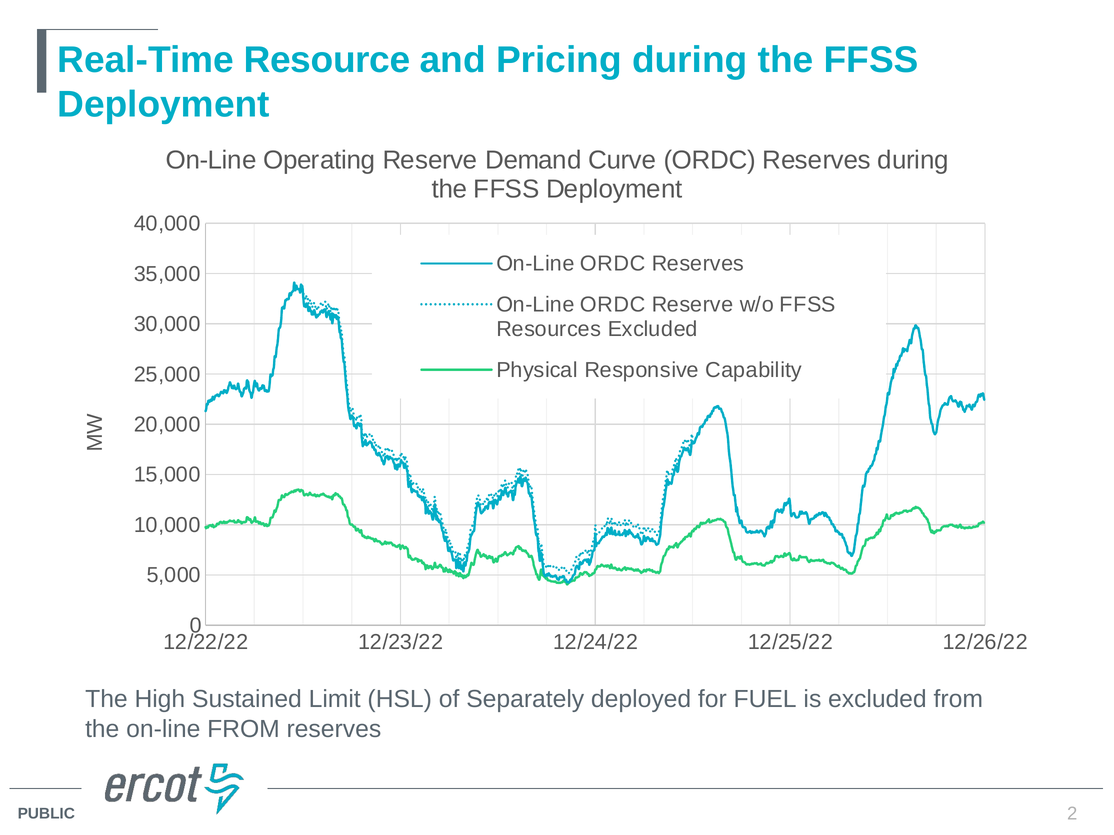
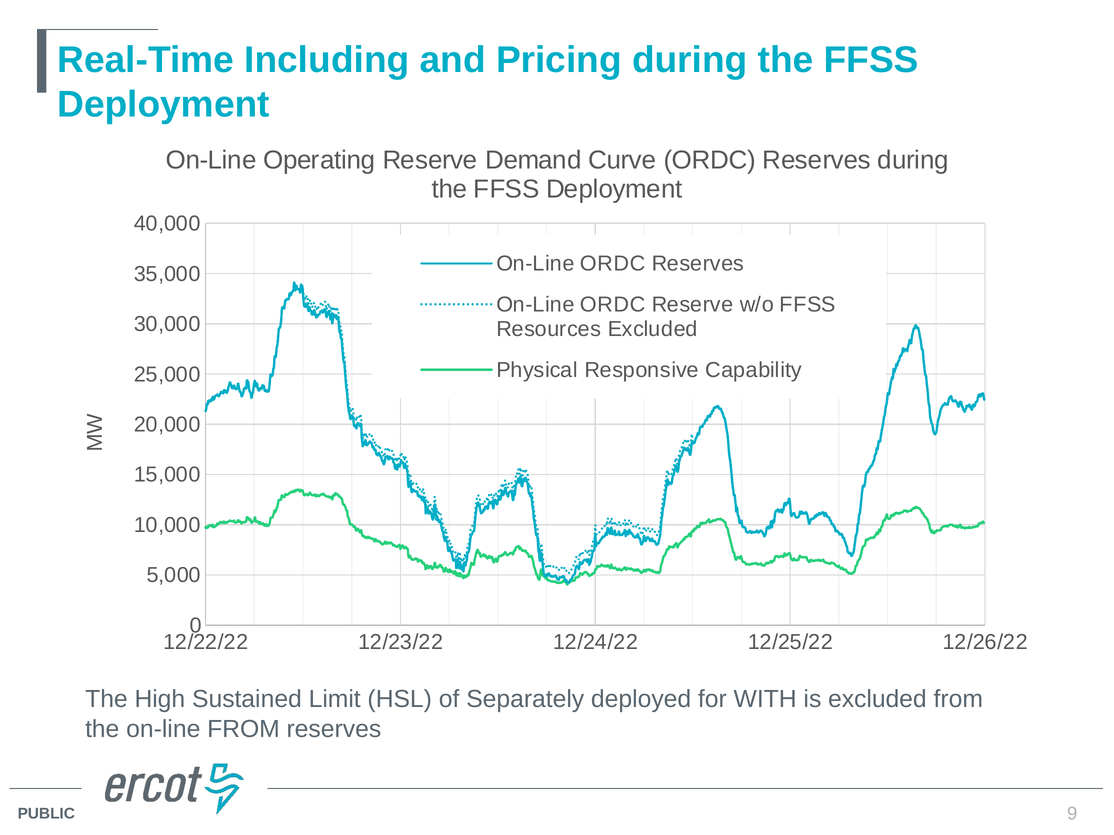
Resource: Resource -> Including (327, 60)
FUEL: FUEL -> WITH (765, 700)
2: 2 -> 9 (1072, 814)
